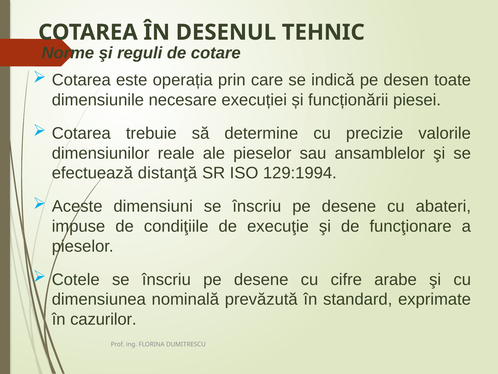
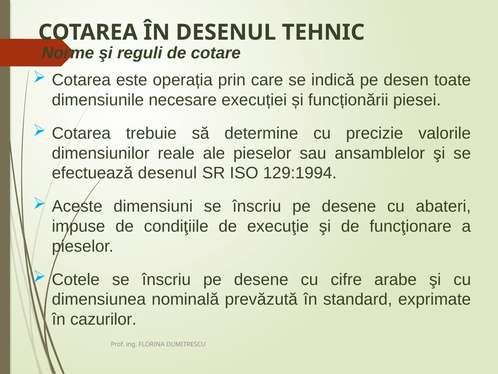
efectuează distanţă: distanţă -> desenul (167, 173)
